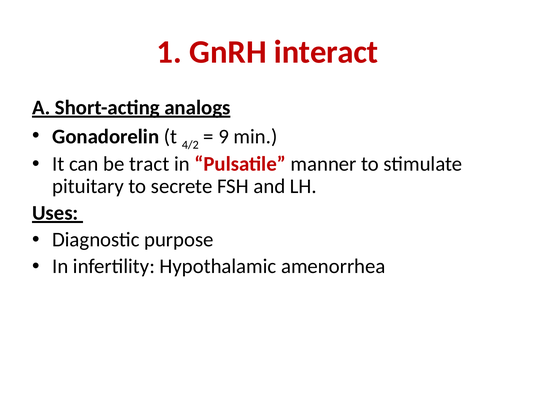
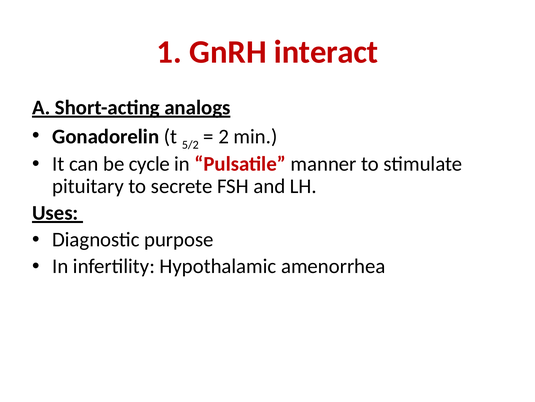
4/2: 4/2 -> 5/2 (190, 144)
9: 9 -> 2 (224, 136)
tract: tract -> cycle (149, 164)
